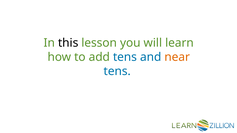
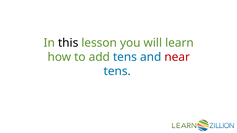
near colour: orange -> red (177, 57)
